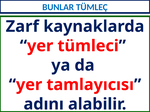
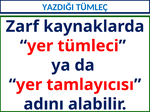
BUNLAR: BUNLAR -> YAZDIĞI (58, 7)
